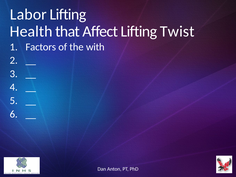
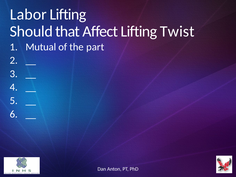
Health: Health -> Should (31, 31)
Factors: Factors -> Mutual (41, 47)
with: with -> part (95, 47)
